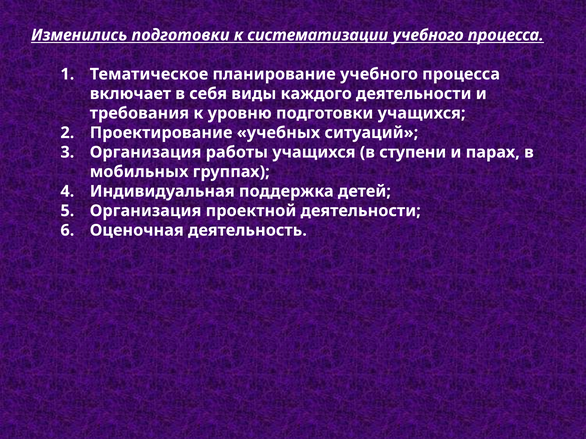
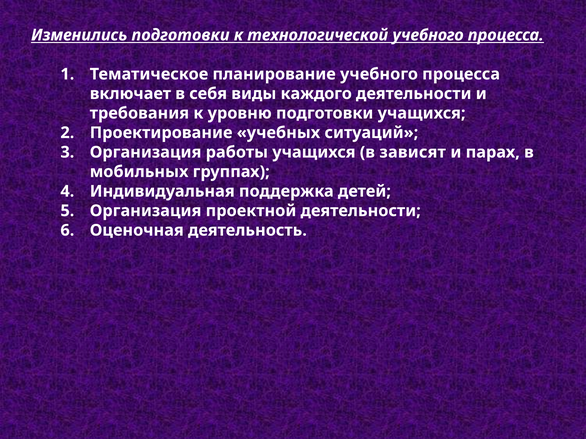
систематизации: систематизации -> технологической (318, 35)
ступени: ступени -> зависят (413, 152)
